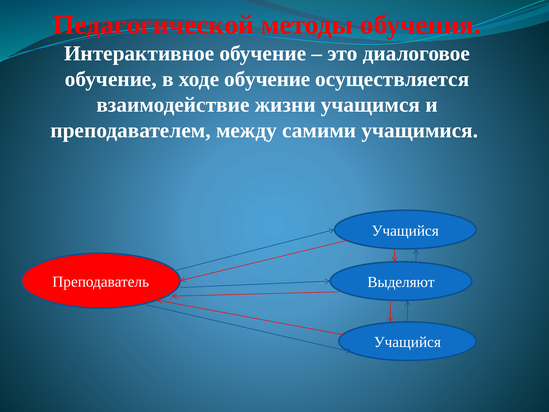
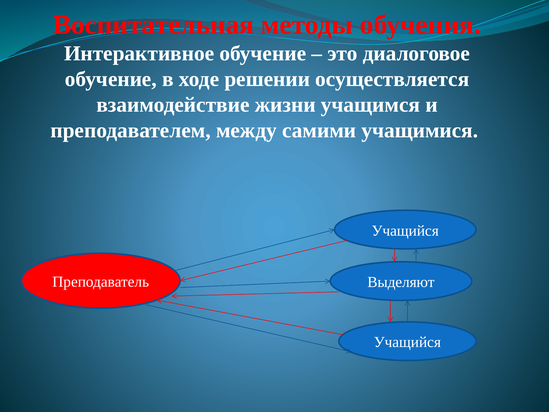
Педагогической: Педагогической -> Воспитательная (154, 25)
ходе обучение: обучение -> решении (267, 79)
